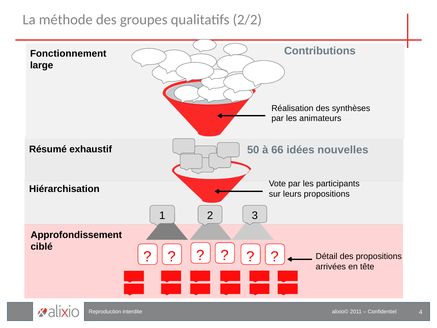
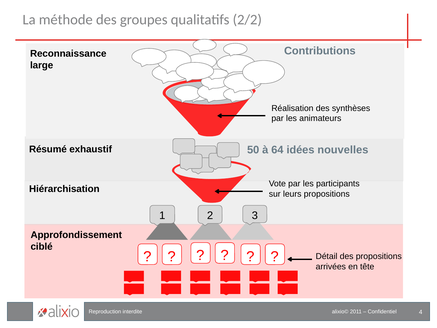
Fonctionnement: Fonctionnement -> Reconnaissance (68, 54)
66: 66 -> 64 (277, 150)
